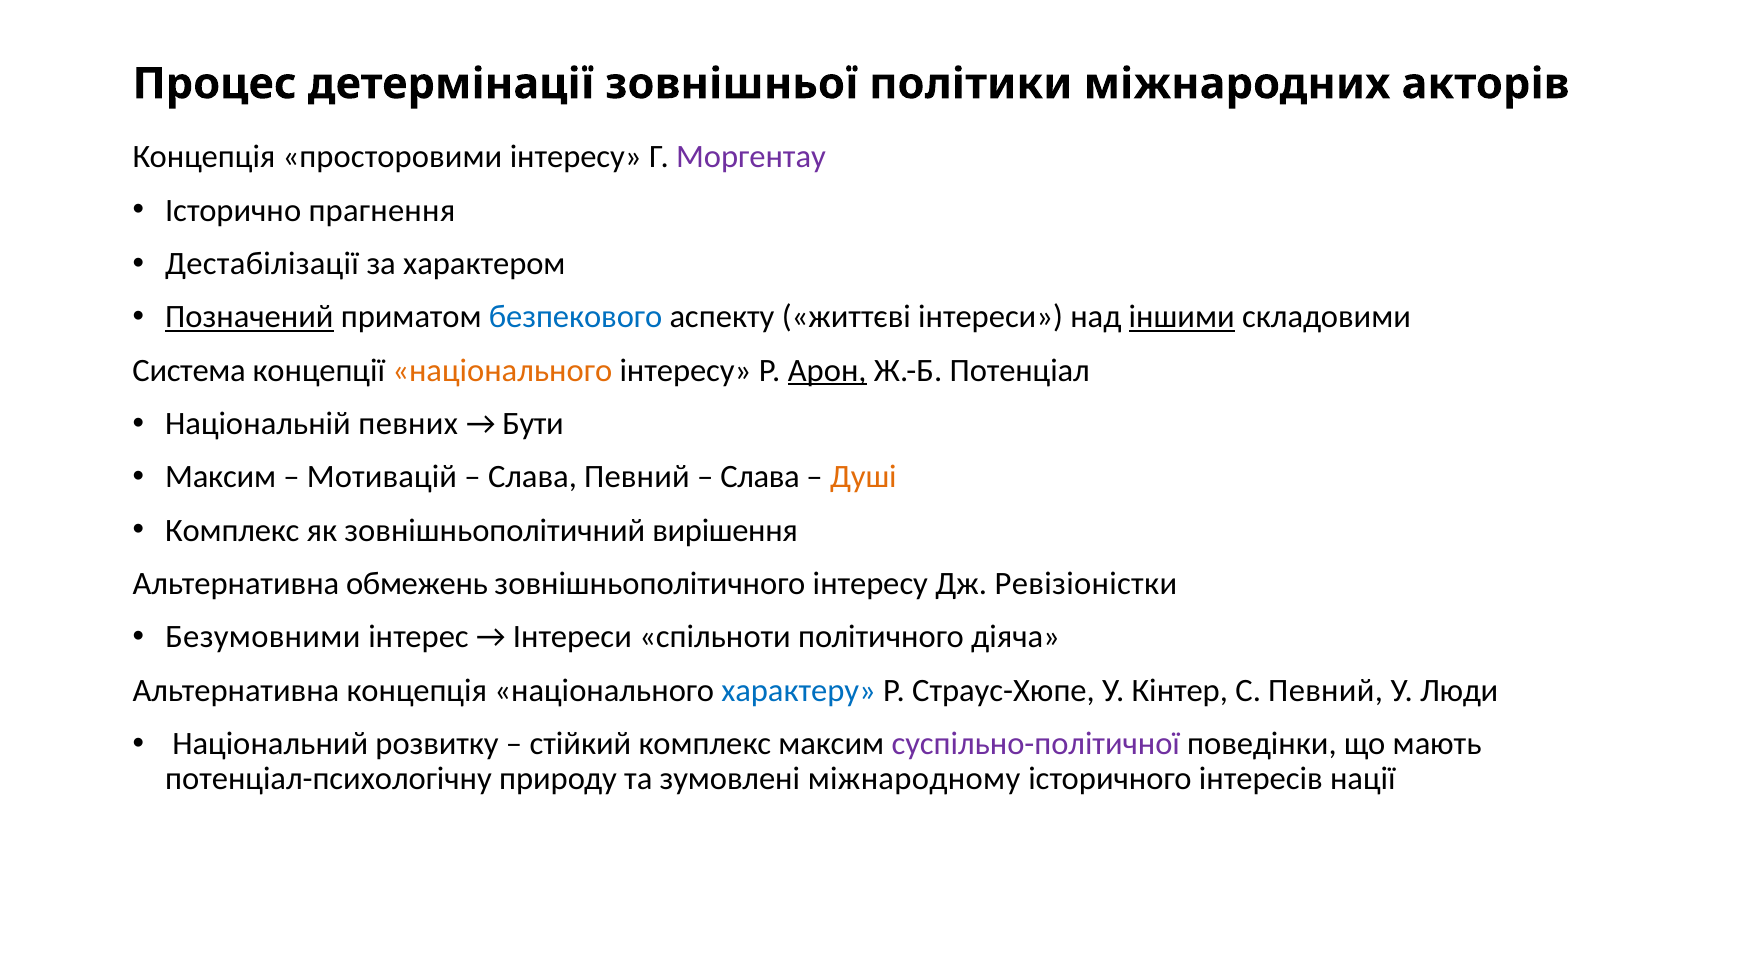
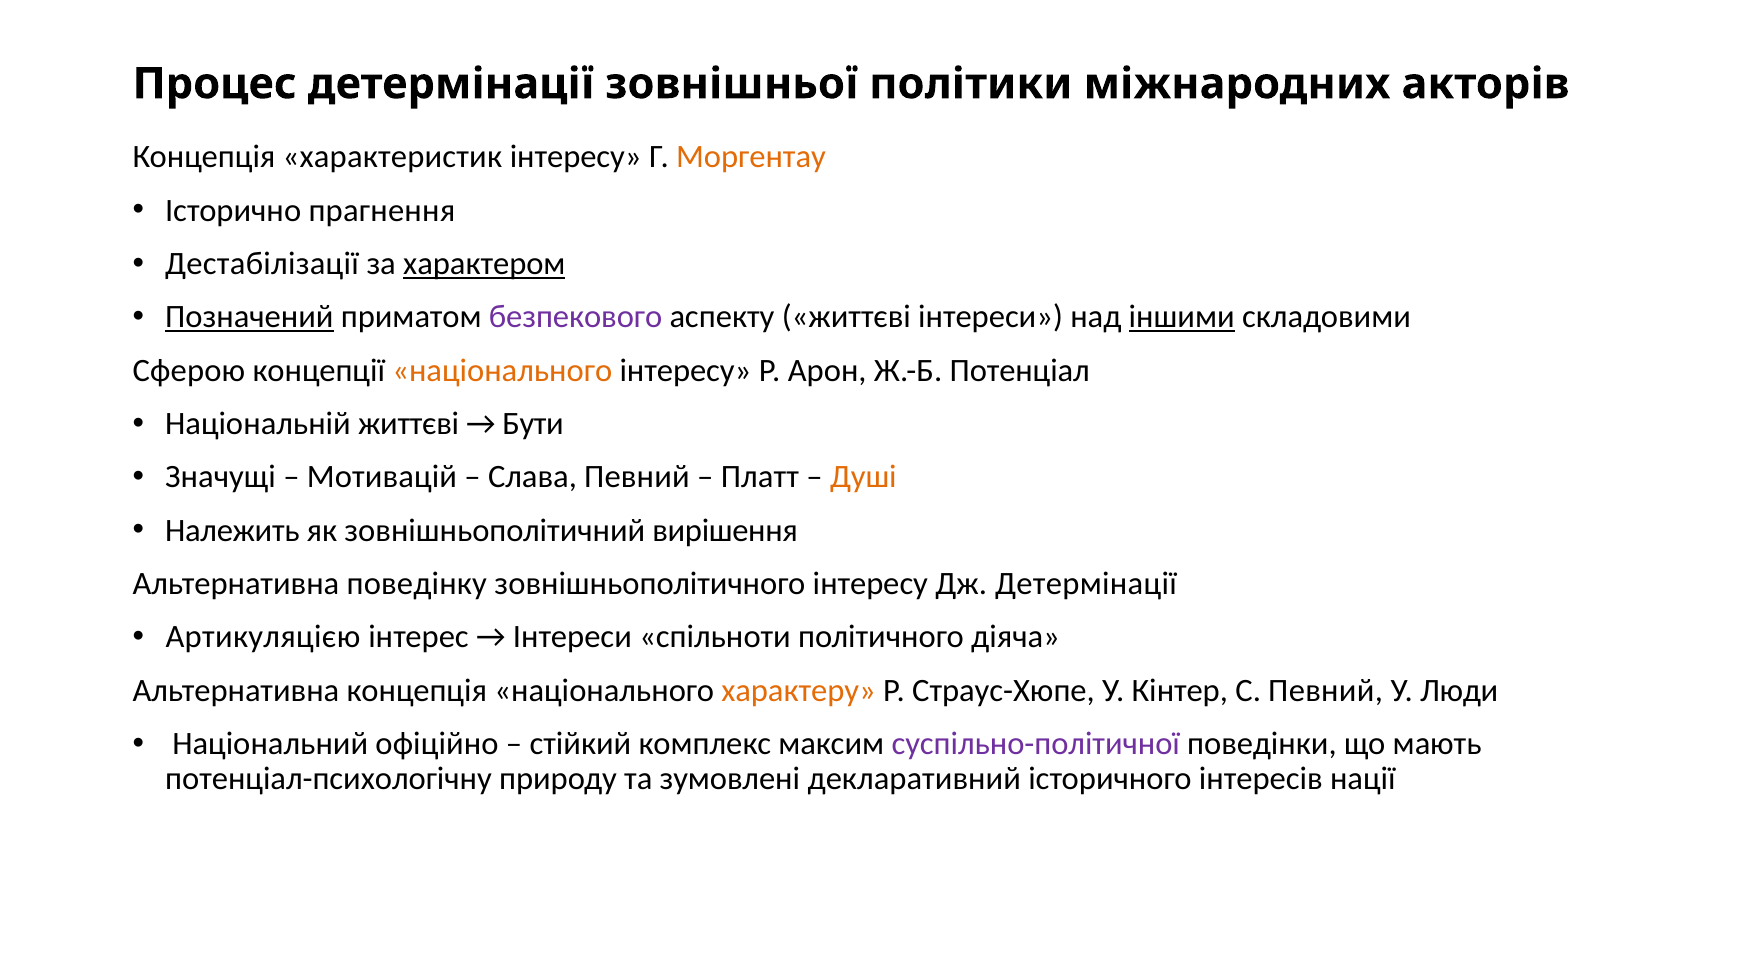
просторовими: просторовими -> характеристик (392, 157)
Моргентау colour: purple -> orange (751, 157)
характером underline: none -> present (484, 264)
безпекового colour: blue -> purple (576, 317)
Система: Система -> Сферою (189, 370)
Арон underline: present -> none (827, 370)
Національній певних: певних -> життєві (409, 424)
Максим: Максим -> Значущі (221, 477)
Слава: Слава -> Платт (760, 477)
Комплекс: Комплекс -> Належить (232, 530)
обмежень: обмежень -> поведінку (417, 584)
Дж Ревізіоністки: Ревізіоністки -> Детермінації (1086, 584)
Безумовними: Безумовними -> Артикуляцією (263, 637)
характеру colour: blue -> orange (799, 690)
розвитку: розвитку -> офіційно (437, 744)
міжнародному: міжнародному -> декларативний (914, 779)
